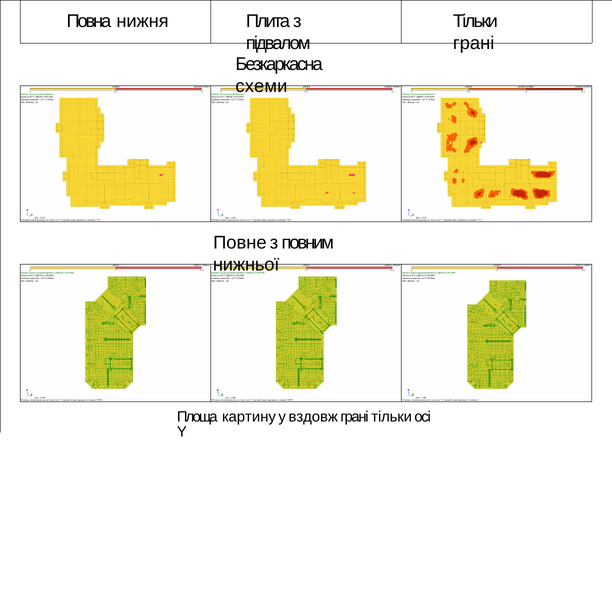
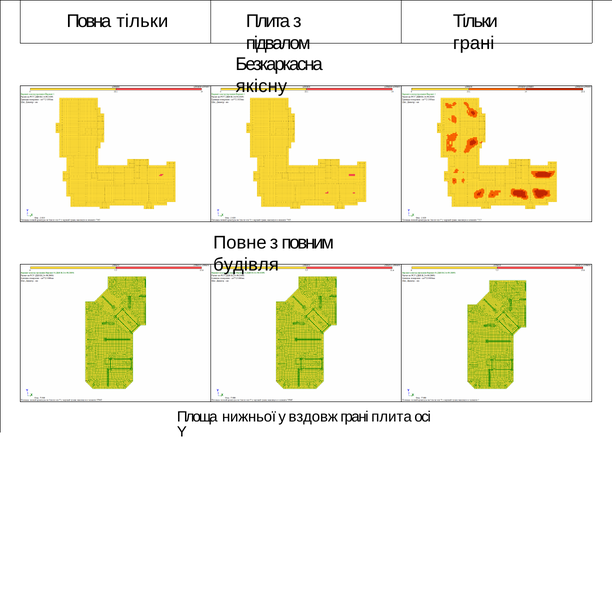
Повна нижня: нижня -> тільки (142, 21)
схеми: схеми -> якісну (261, 86)
нижньої: нижньої -> будівля (246, 265)
картину: картину -> нижньої (249, 417)
тільки: тільки -> плита (392, 417)
